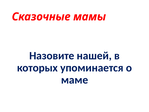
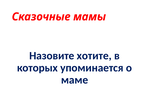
нашей: нашей -> хотите (94, 56)
